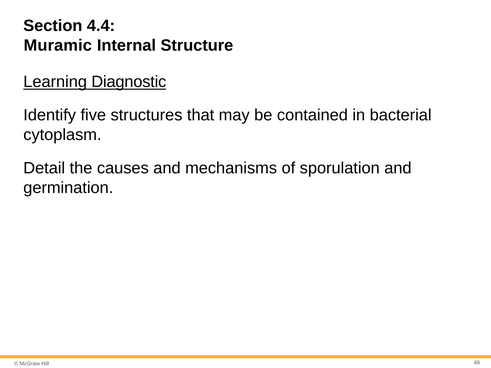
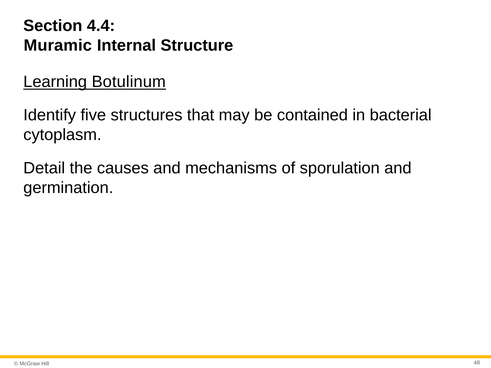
Diagnostic: Diagnostic -> Botulinum (129, 82)
